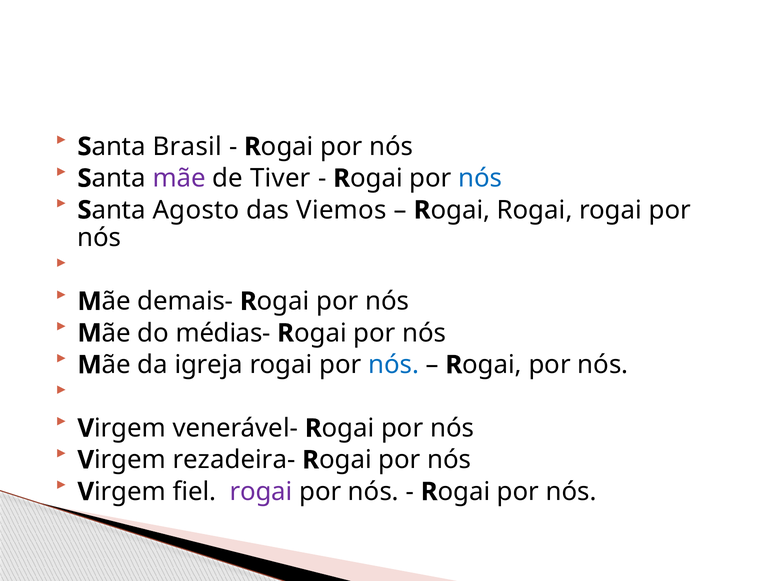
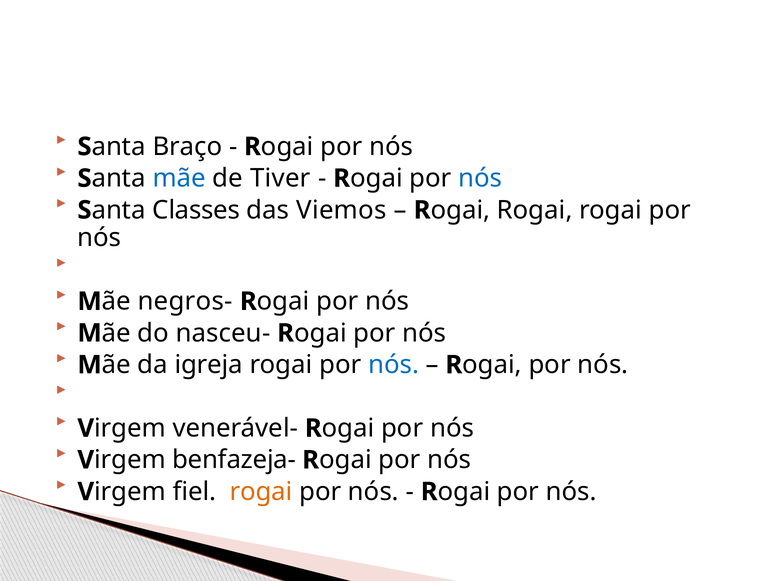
Brasil: Brasil -> Braço (187, 147)
mãe colour: purple -> blue (179, 178)
Agosto: Agosto -> Classes (196, 210)
demais-: demais- -> negros- (185, 302)
médias-: médias- -> nasceu- (223, 333)
rezadeira-: rezadeira- -> benfazeja- (234, 460)
rogai colour: purple -> orange (261, 492)
